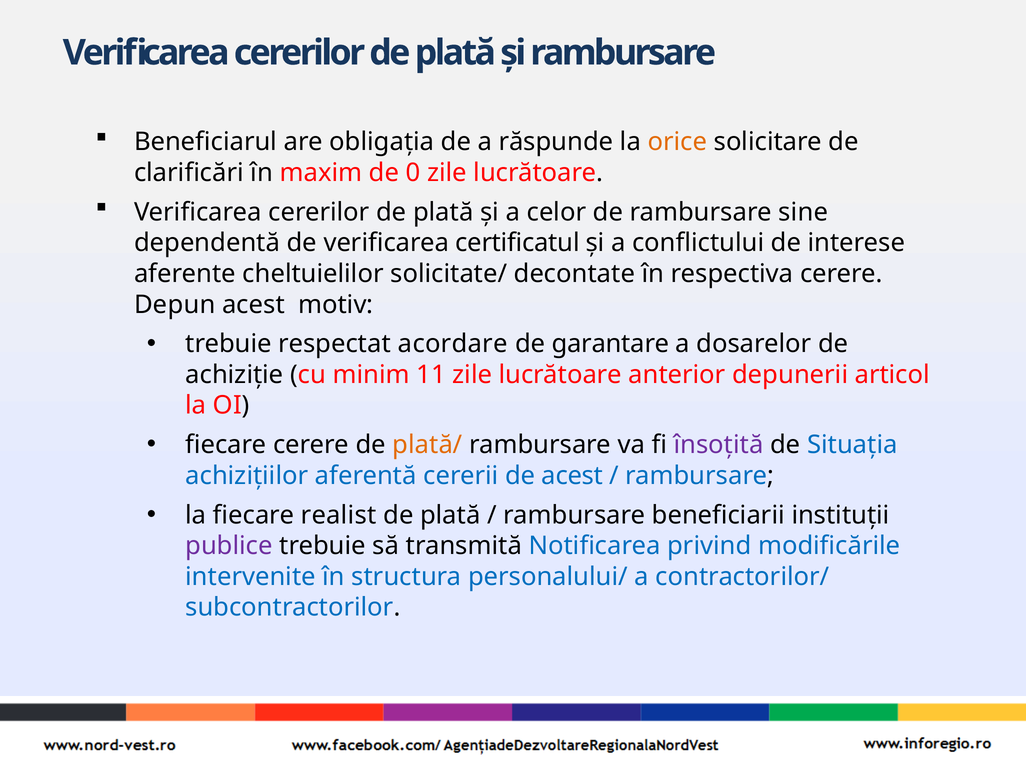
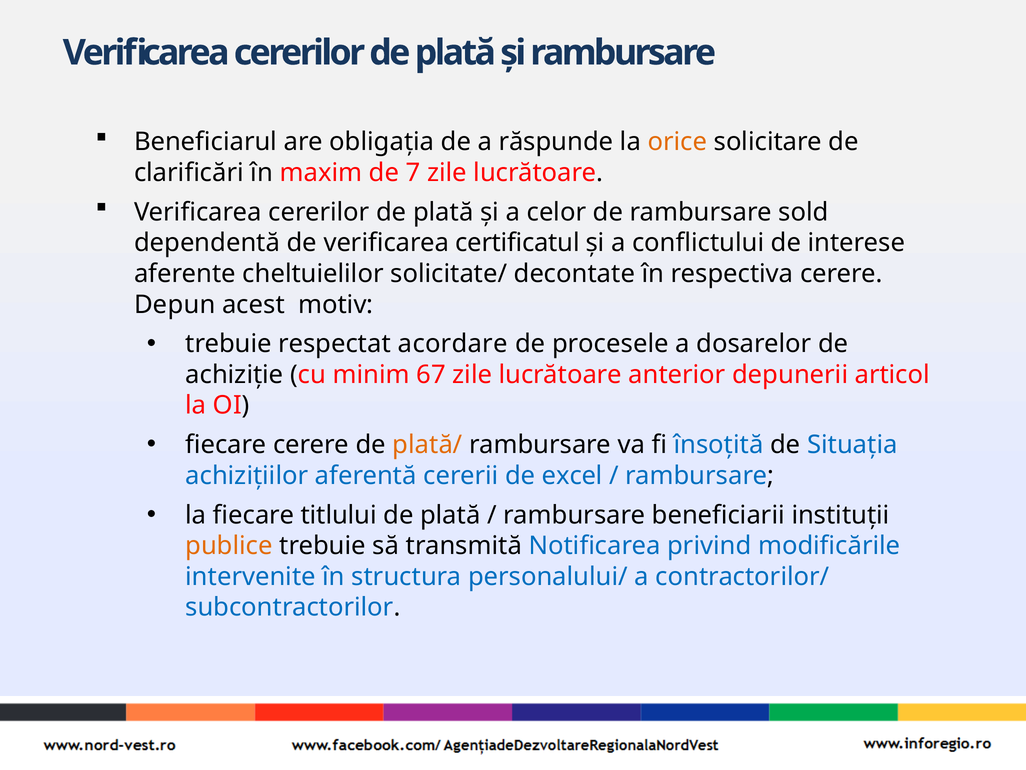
0: 0 -> 7 (413, 173)
sine: sine -> sold (803, 212)
garantare: garantare -> procesele (610, 344)
11: 11 -> 67 (431, 374)
însoțită colour: purple -> blue (719, 445)
de acest: acest -> excel (572, 475)
realist: realist -> titlului (339, 515)
publice colour: purple -> orange (229, 545)
